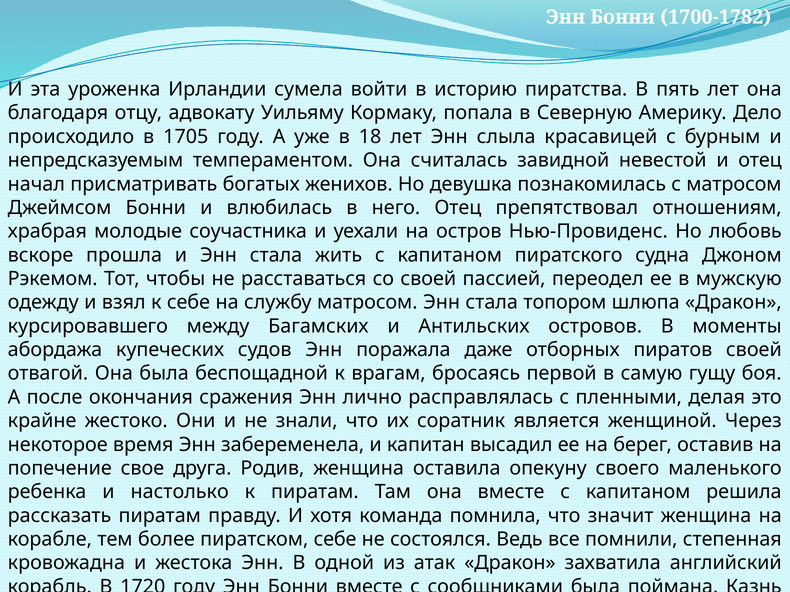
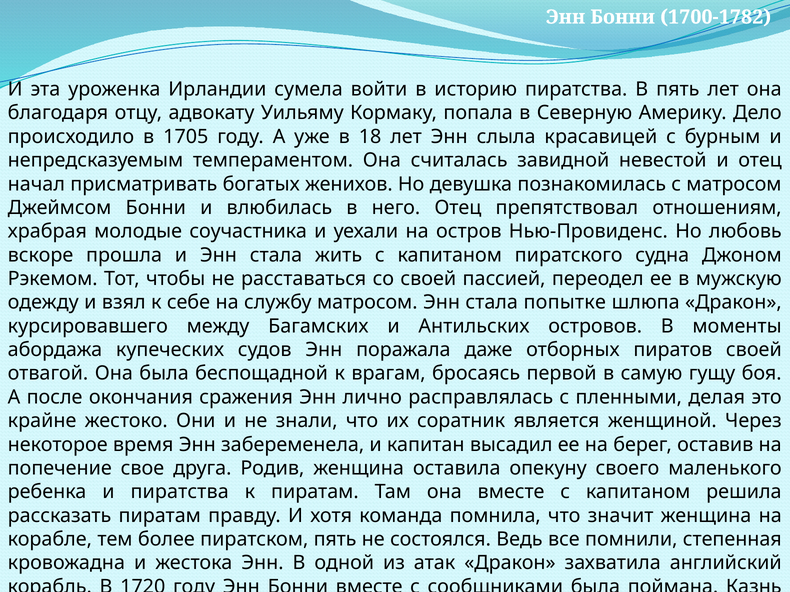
топором: топором -> попытке (565, 303)
и настолько: настолько -> пиратства (180, 492)
пиратском себе: себе -> пять (335, 540)
